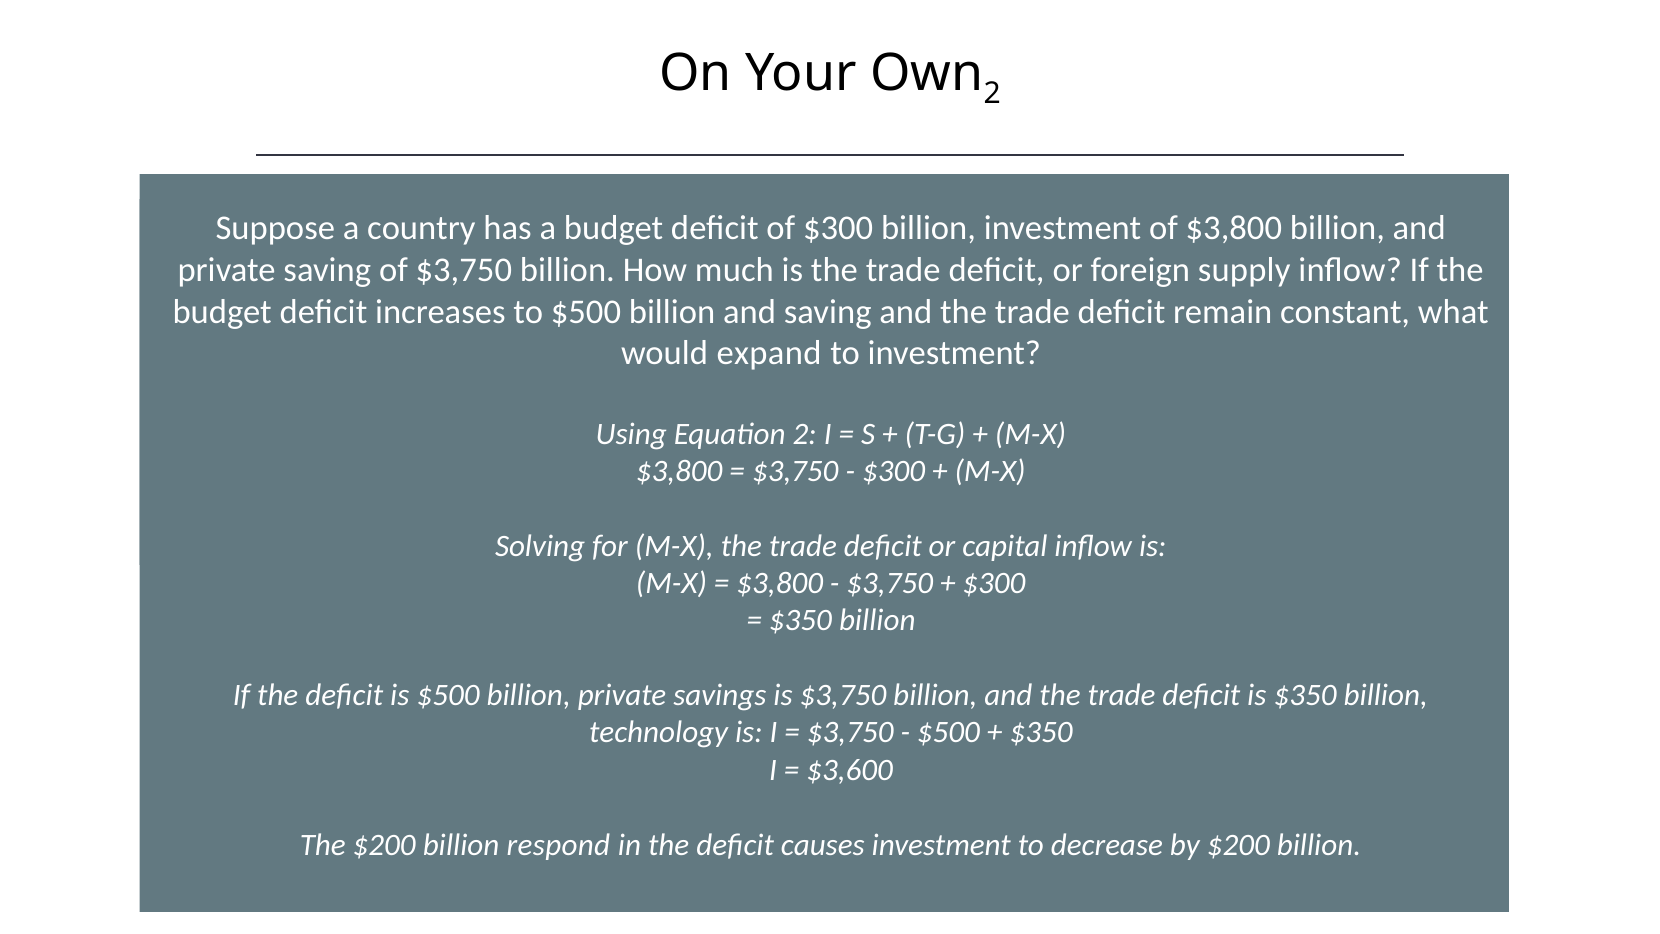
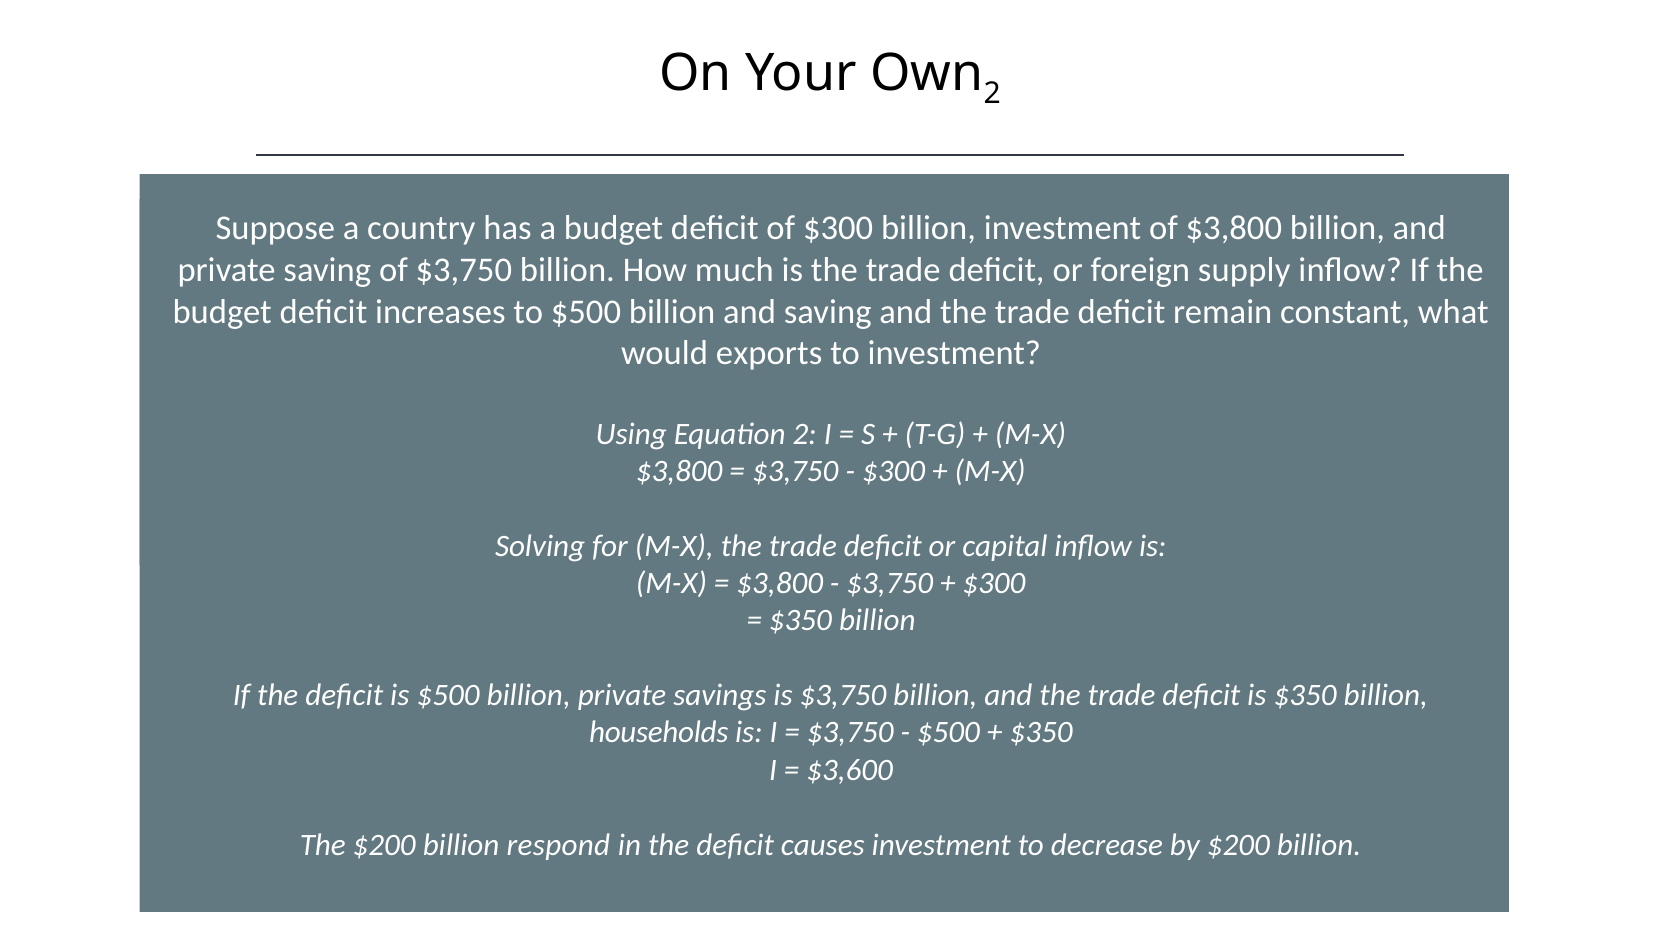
expand: expand -> exports (769, 353)
technology: technology -> households (659, 733)
